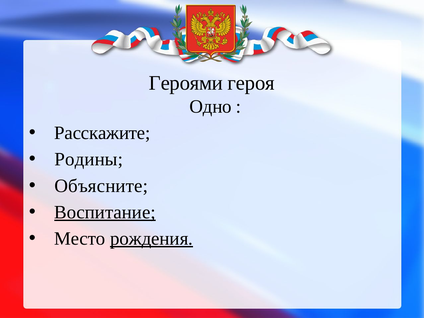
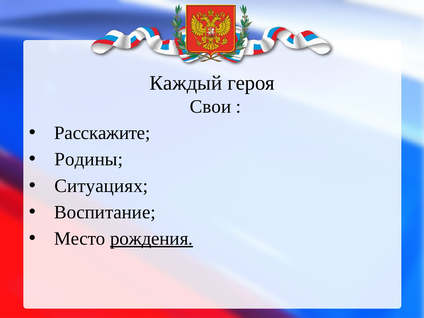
Героями: Героями -> Каждый (186, 83)
Одно: Одно -> Свои (210, 107)
Объясните: Объясните -> Ситуациях (101, 186)
Воспитание underline: present -> none (105, 212)
